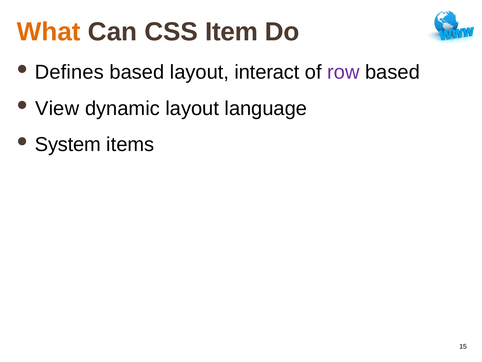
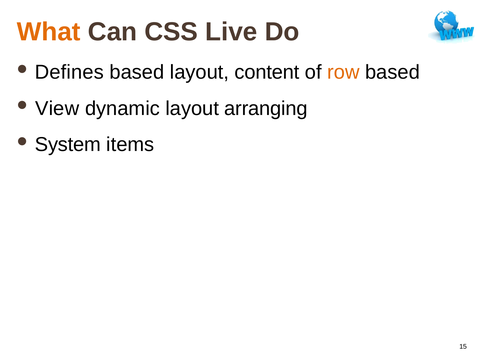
Item: Item -> Live (231, 32)
interact: interact -> content (267, 72)
row colour: purple -> orange (343, 72)
language: language -> arranging (266, 108)
